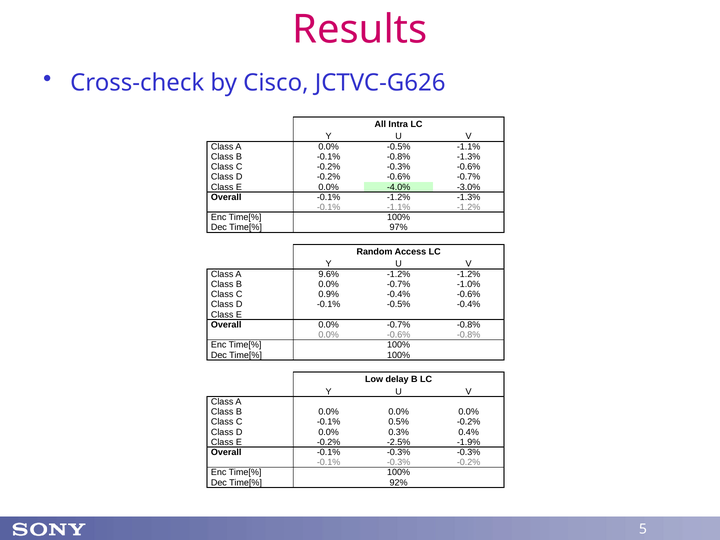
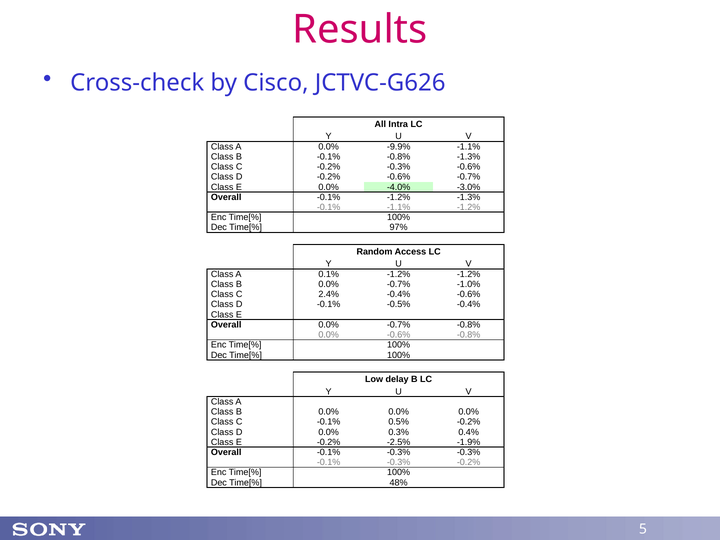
0.0% -0.5%: -0.5% -> -9.9% (399, 147)
9.6%: 9.6% -> 0.1% (329, 274)
0.9%: 0.9% -> 2.4% (329, 294)
92%: 92% -> 48% (399, 483)
